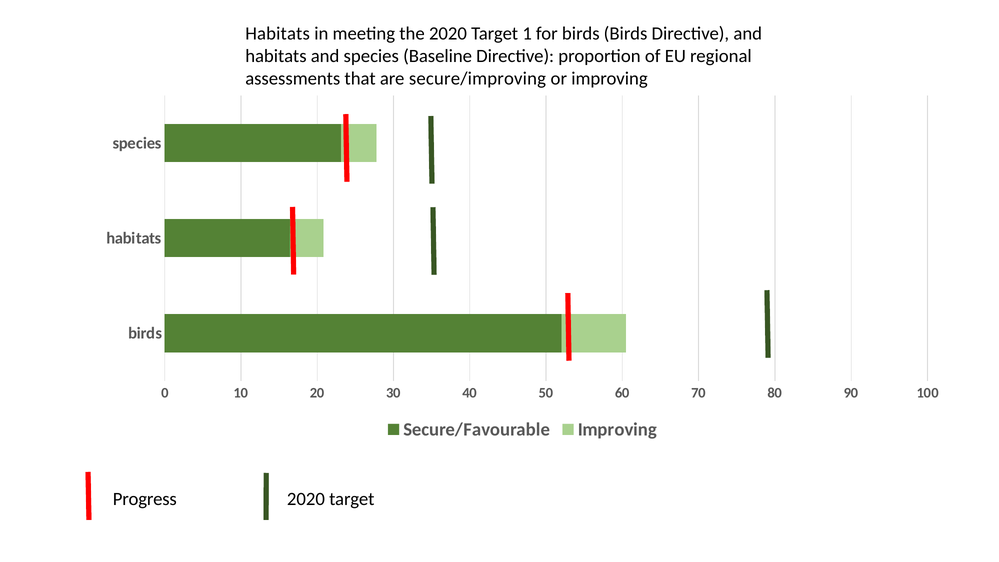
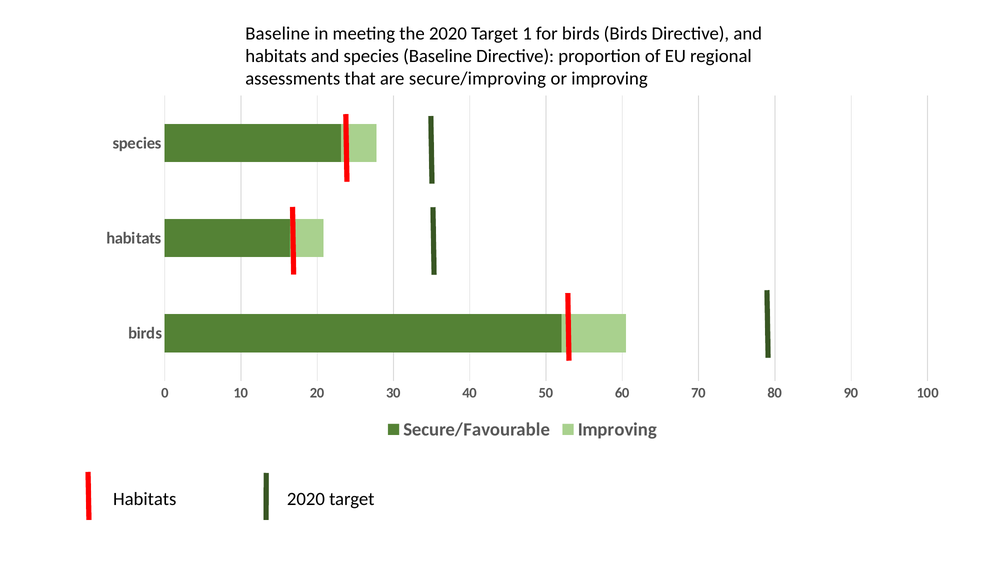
Habitats: Habitats -> Baseline (278, 33)
Progress: Progress -> Habitats (145, 499)
